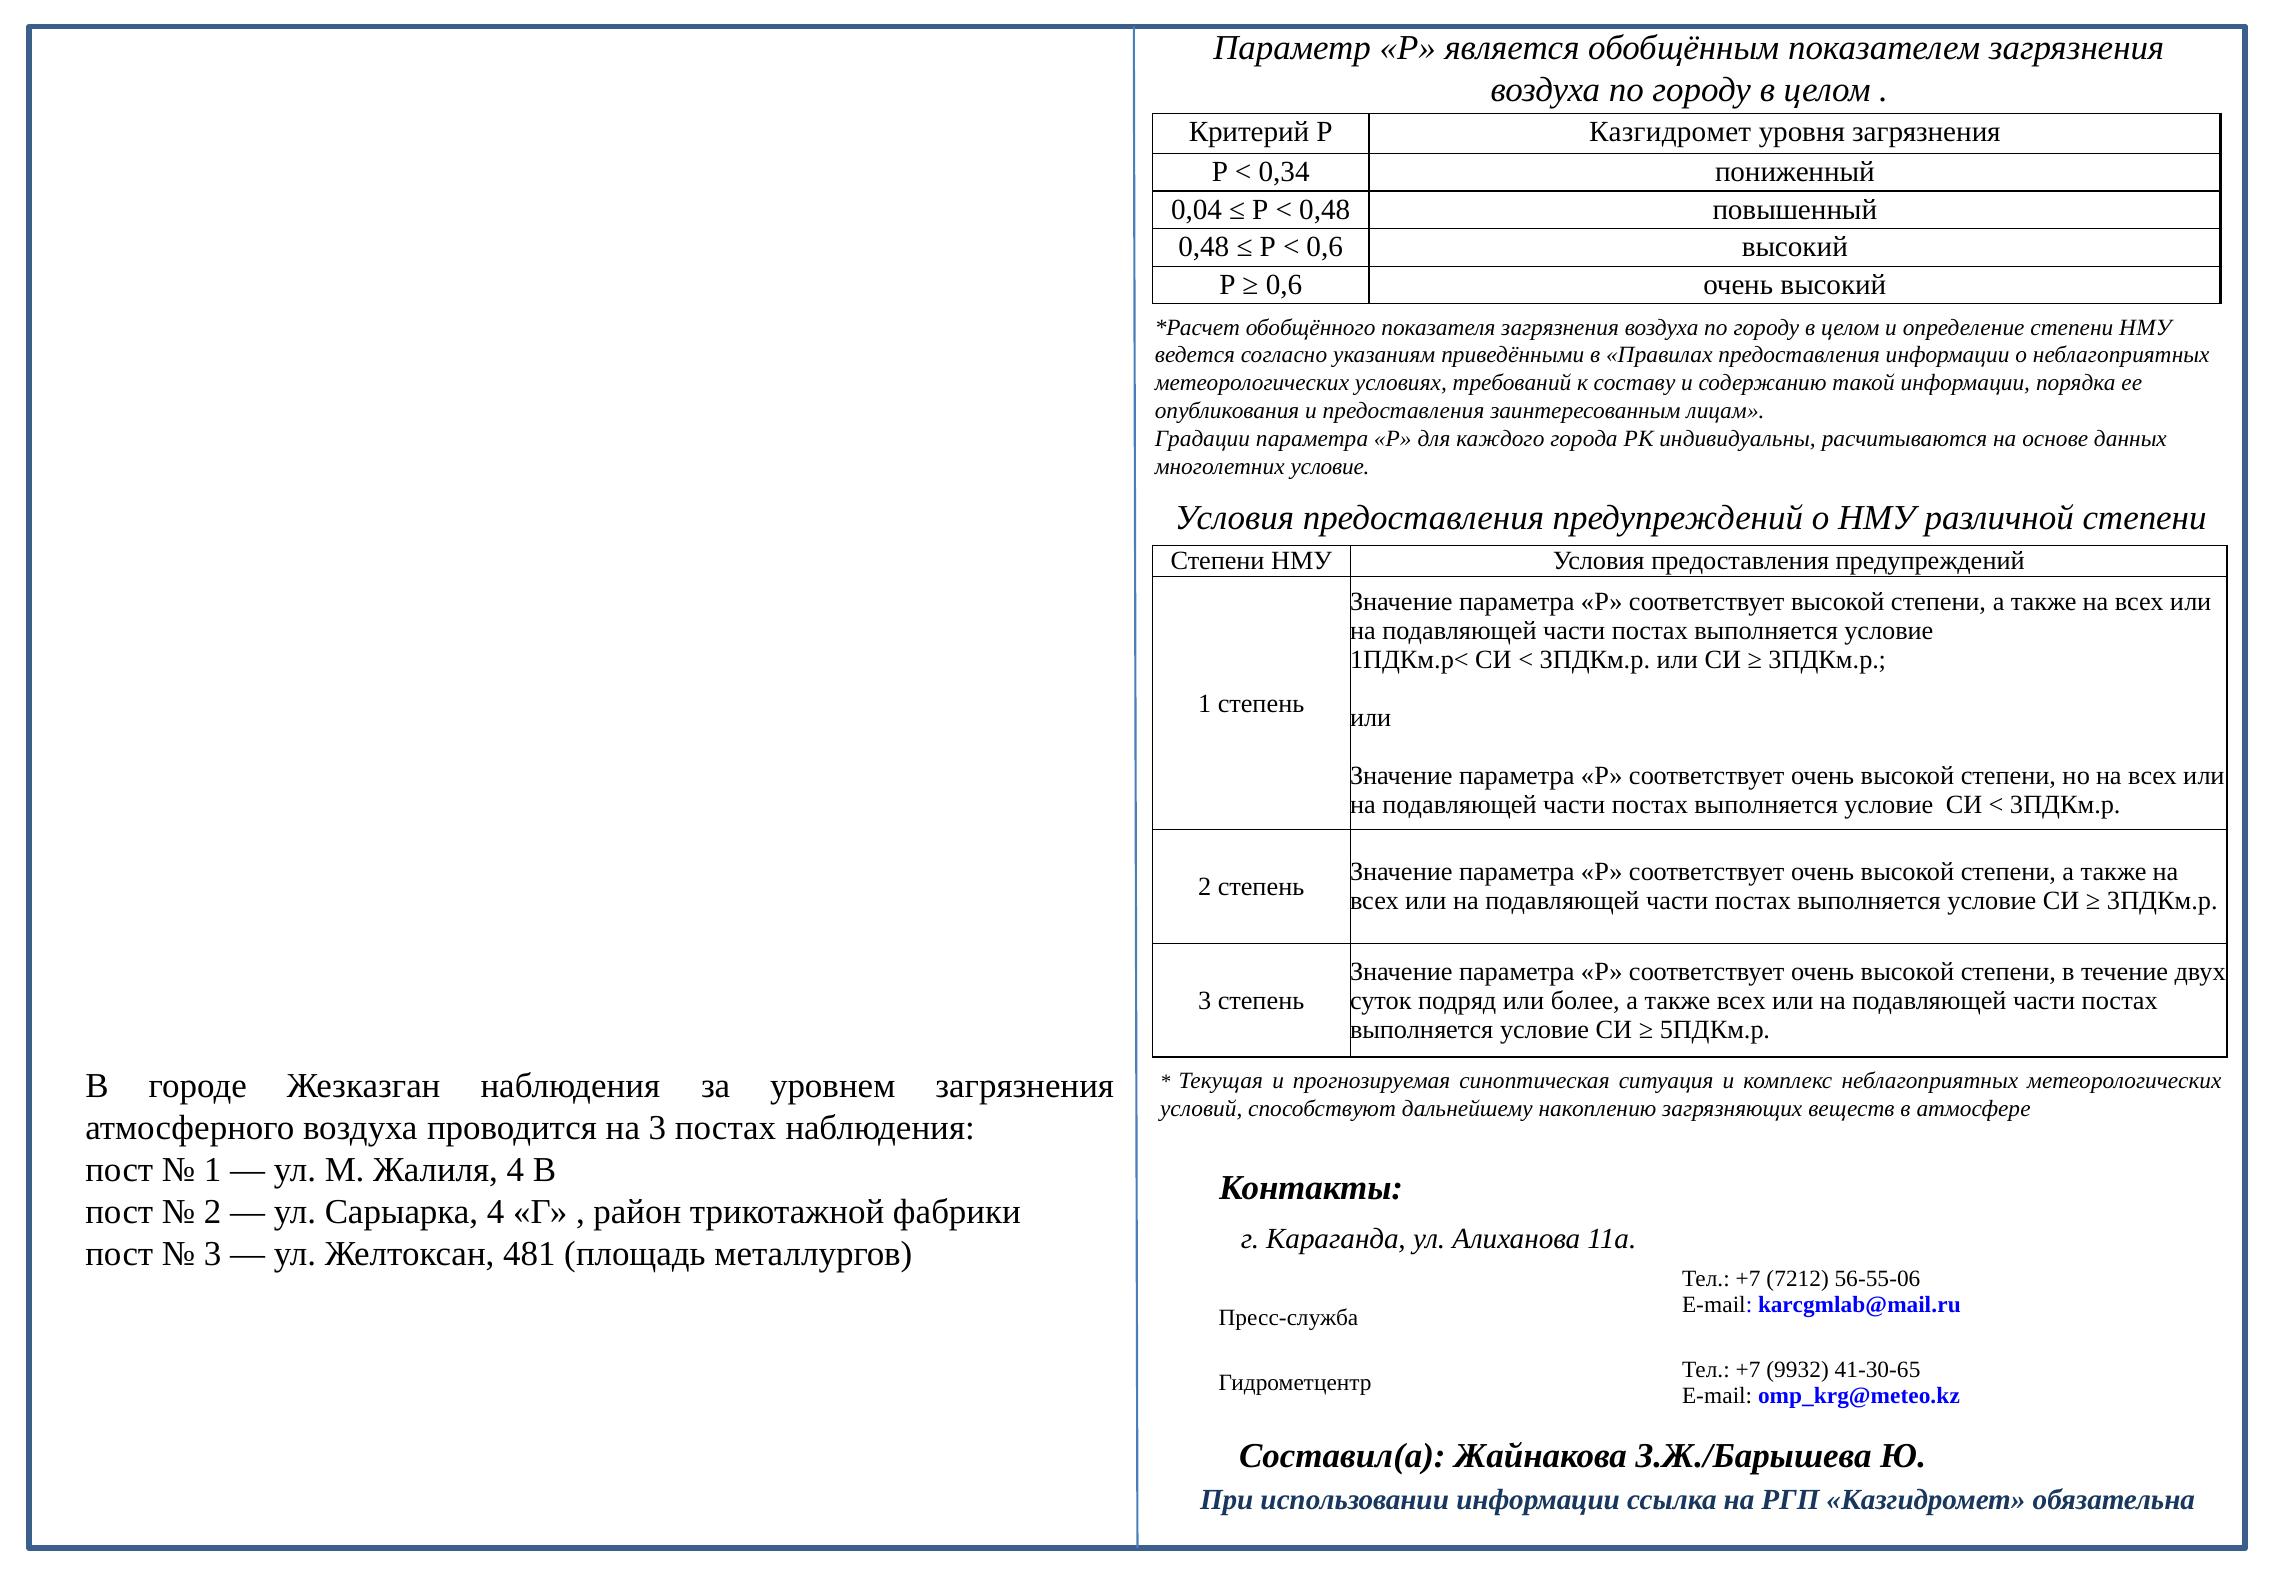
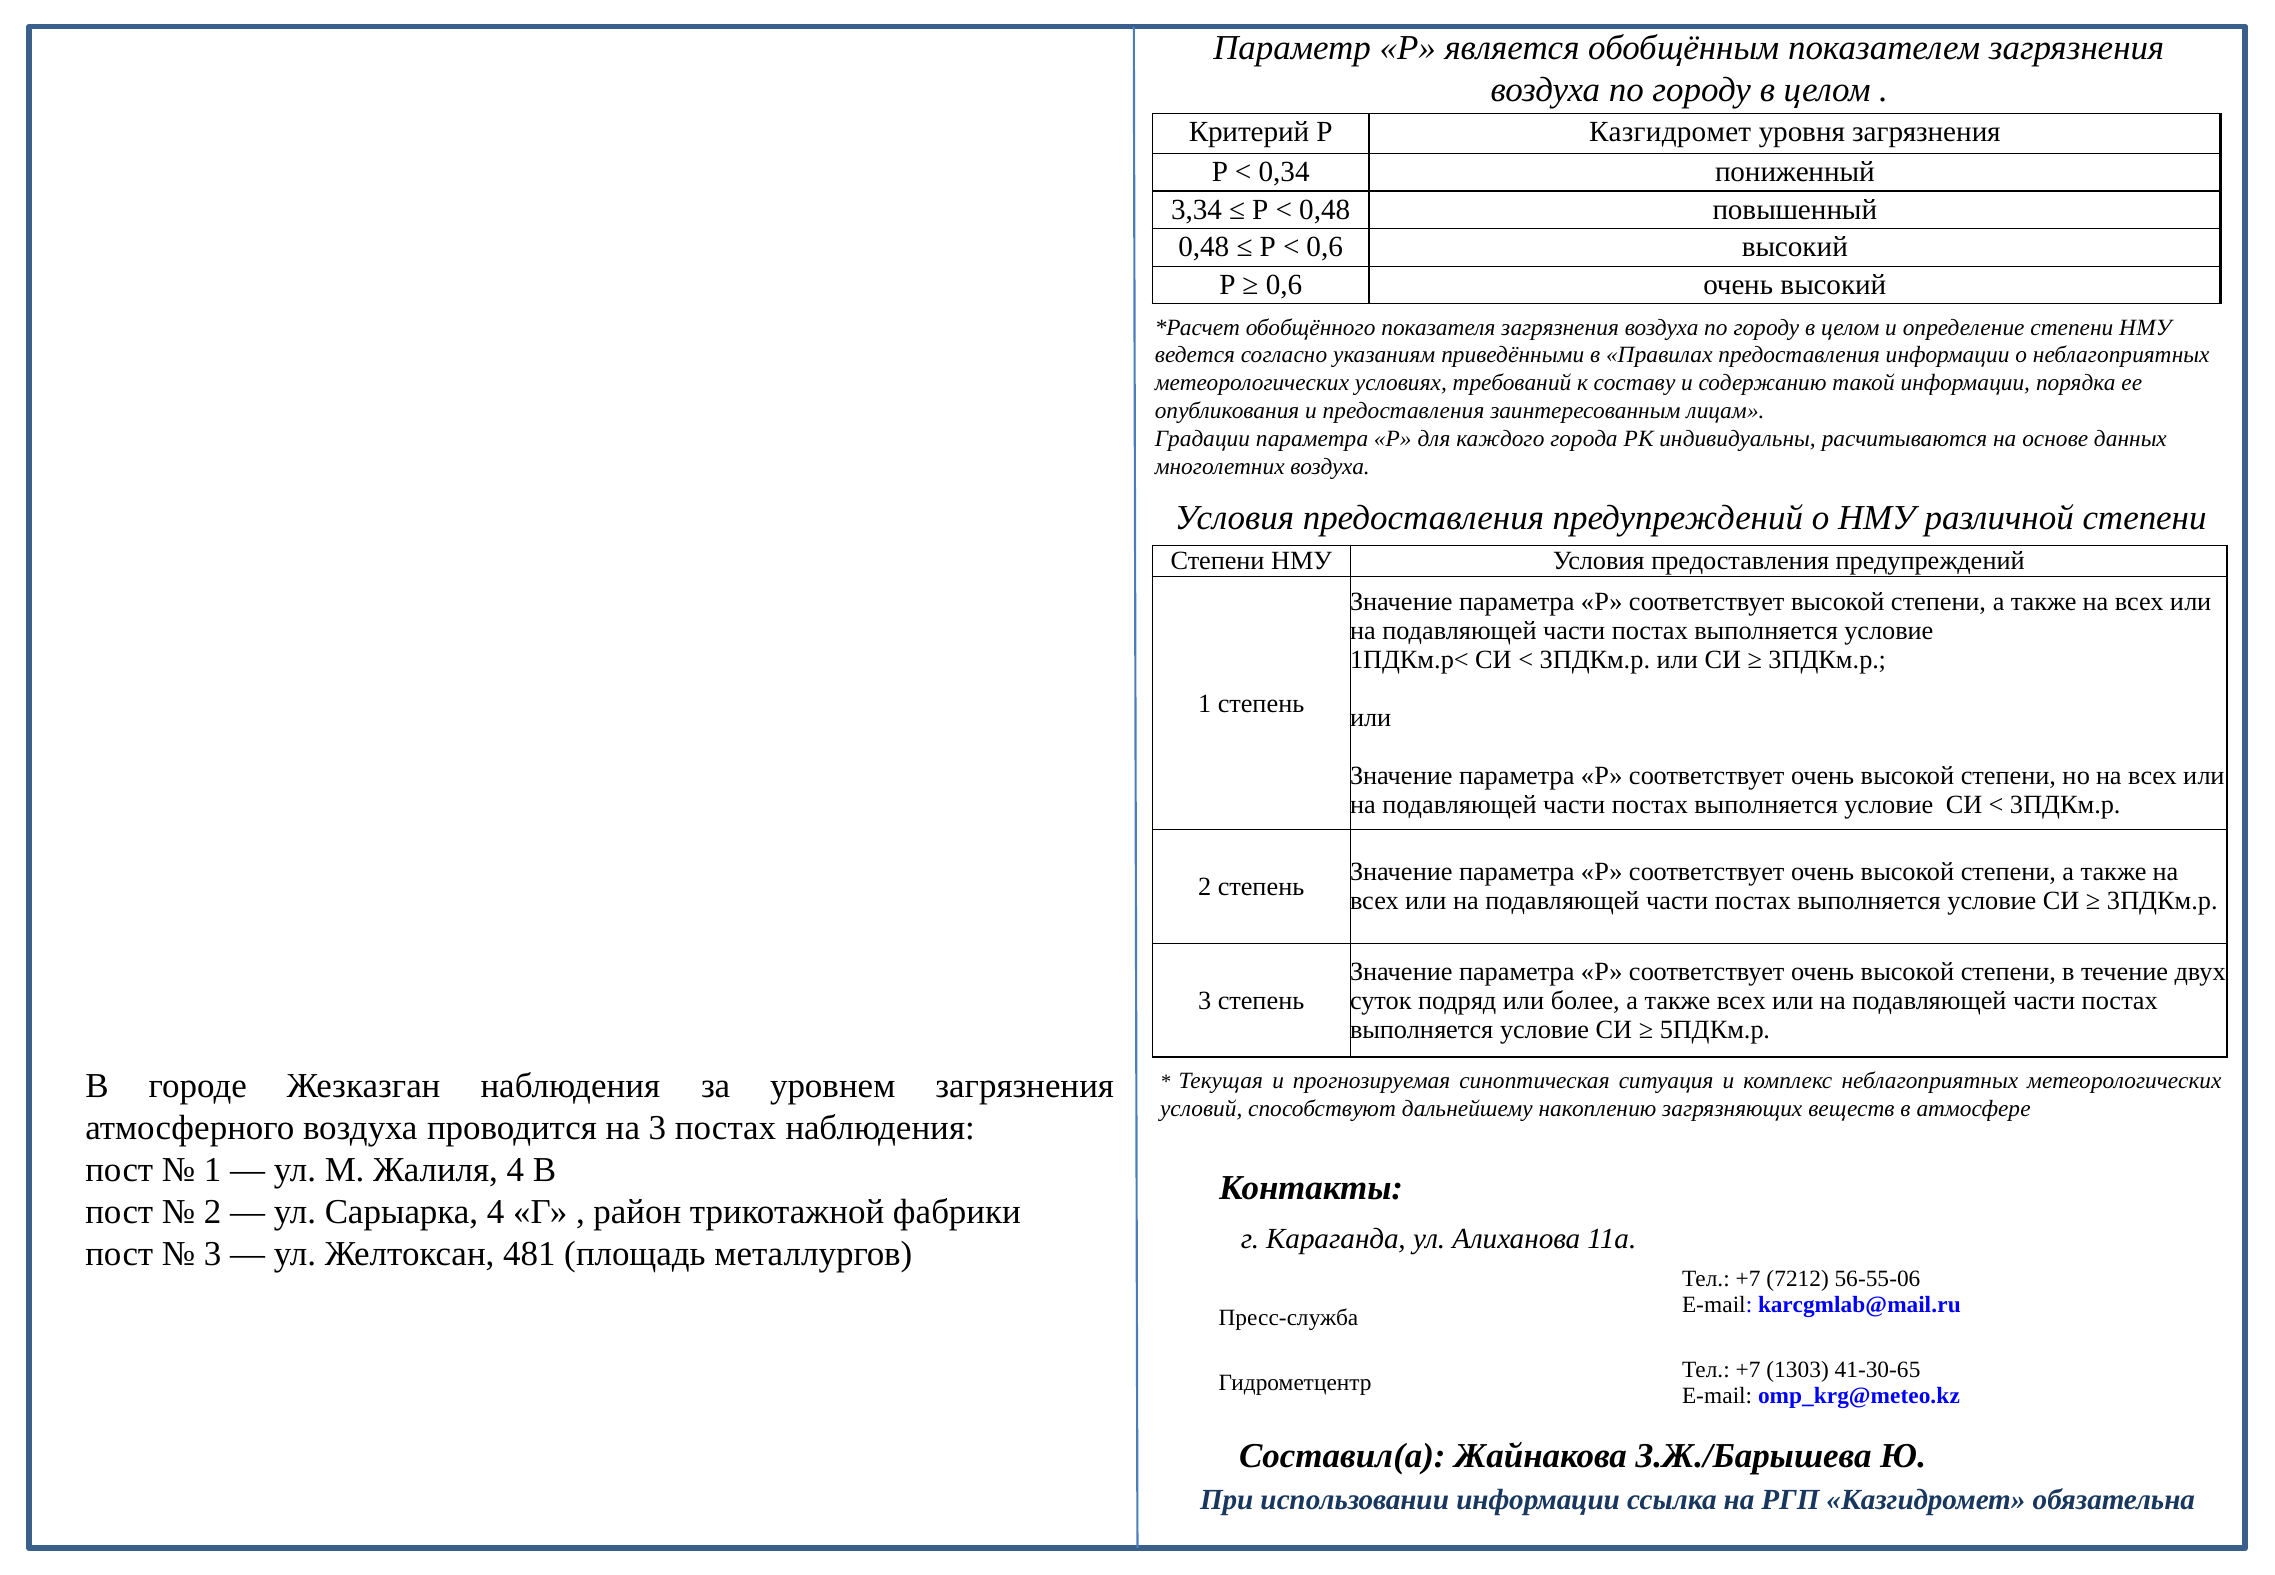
0,04: 0,04 -> 3,34 (1196, 210)
многолетних условие: условие -> воздуха (1330, 467)
9932: 9932 -> 1303 (1798, 1370)
